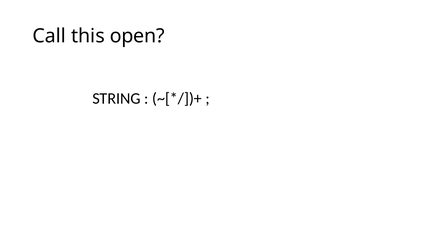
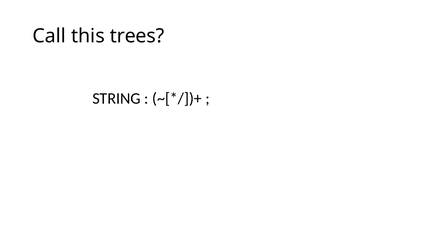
open: open -> trees (137, 36)
